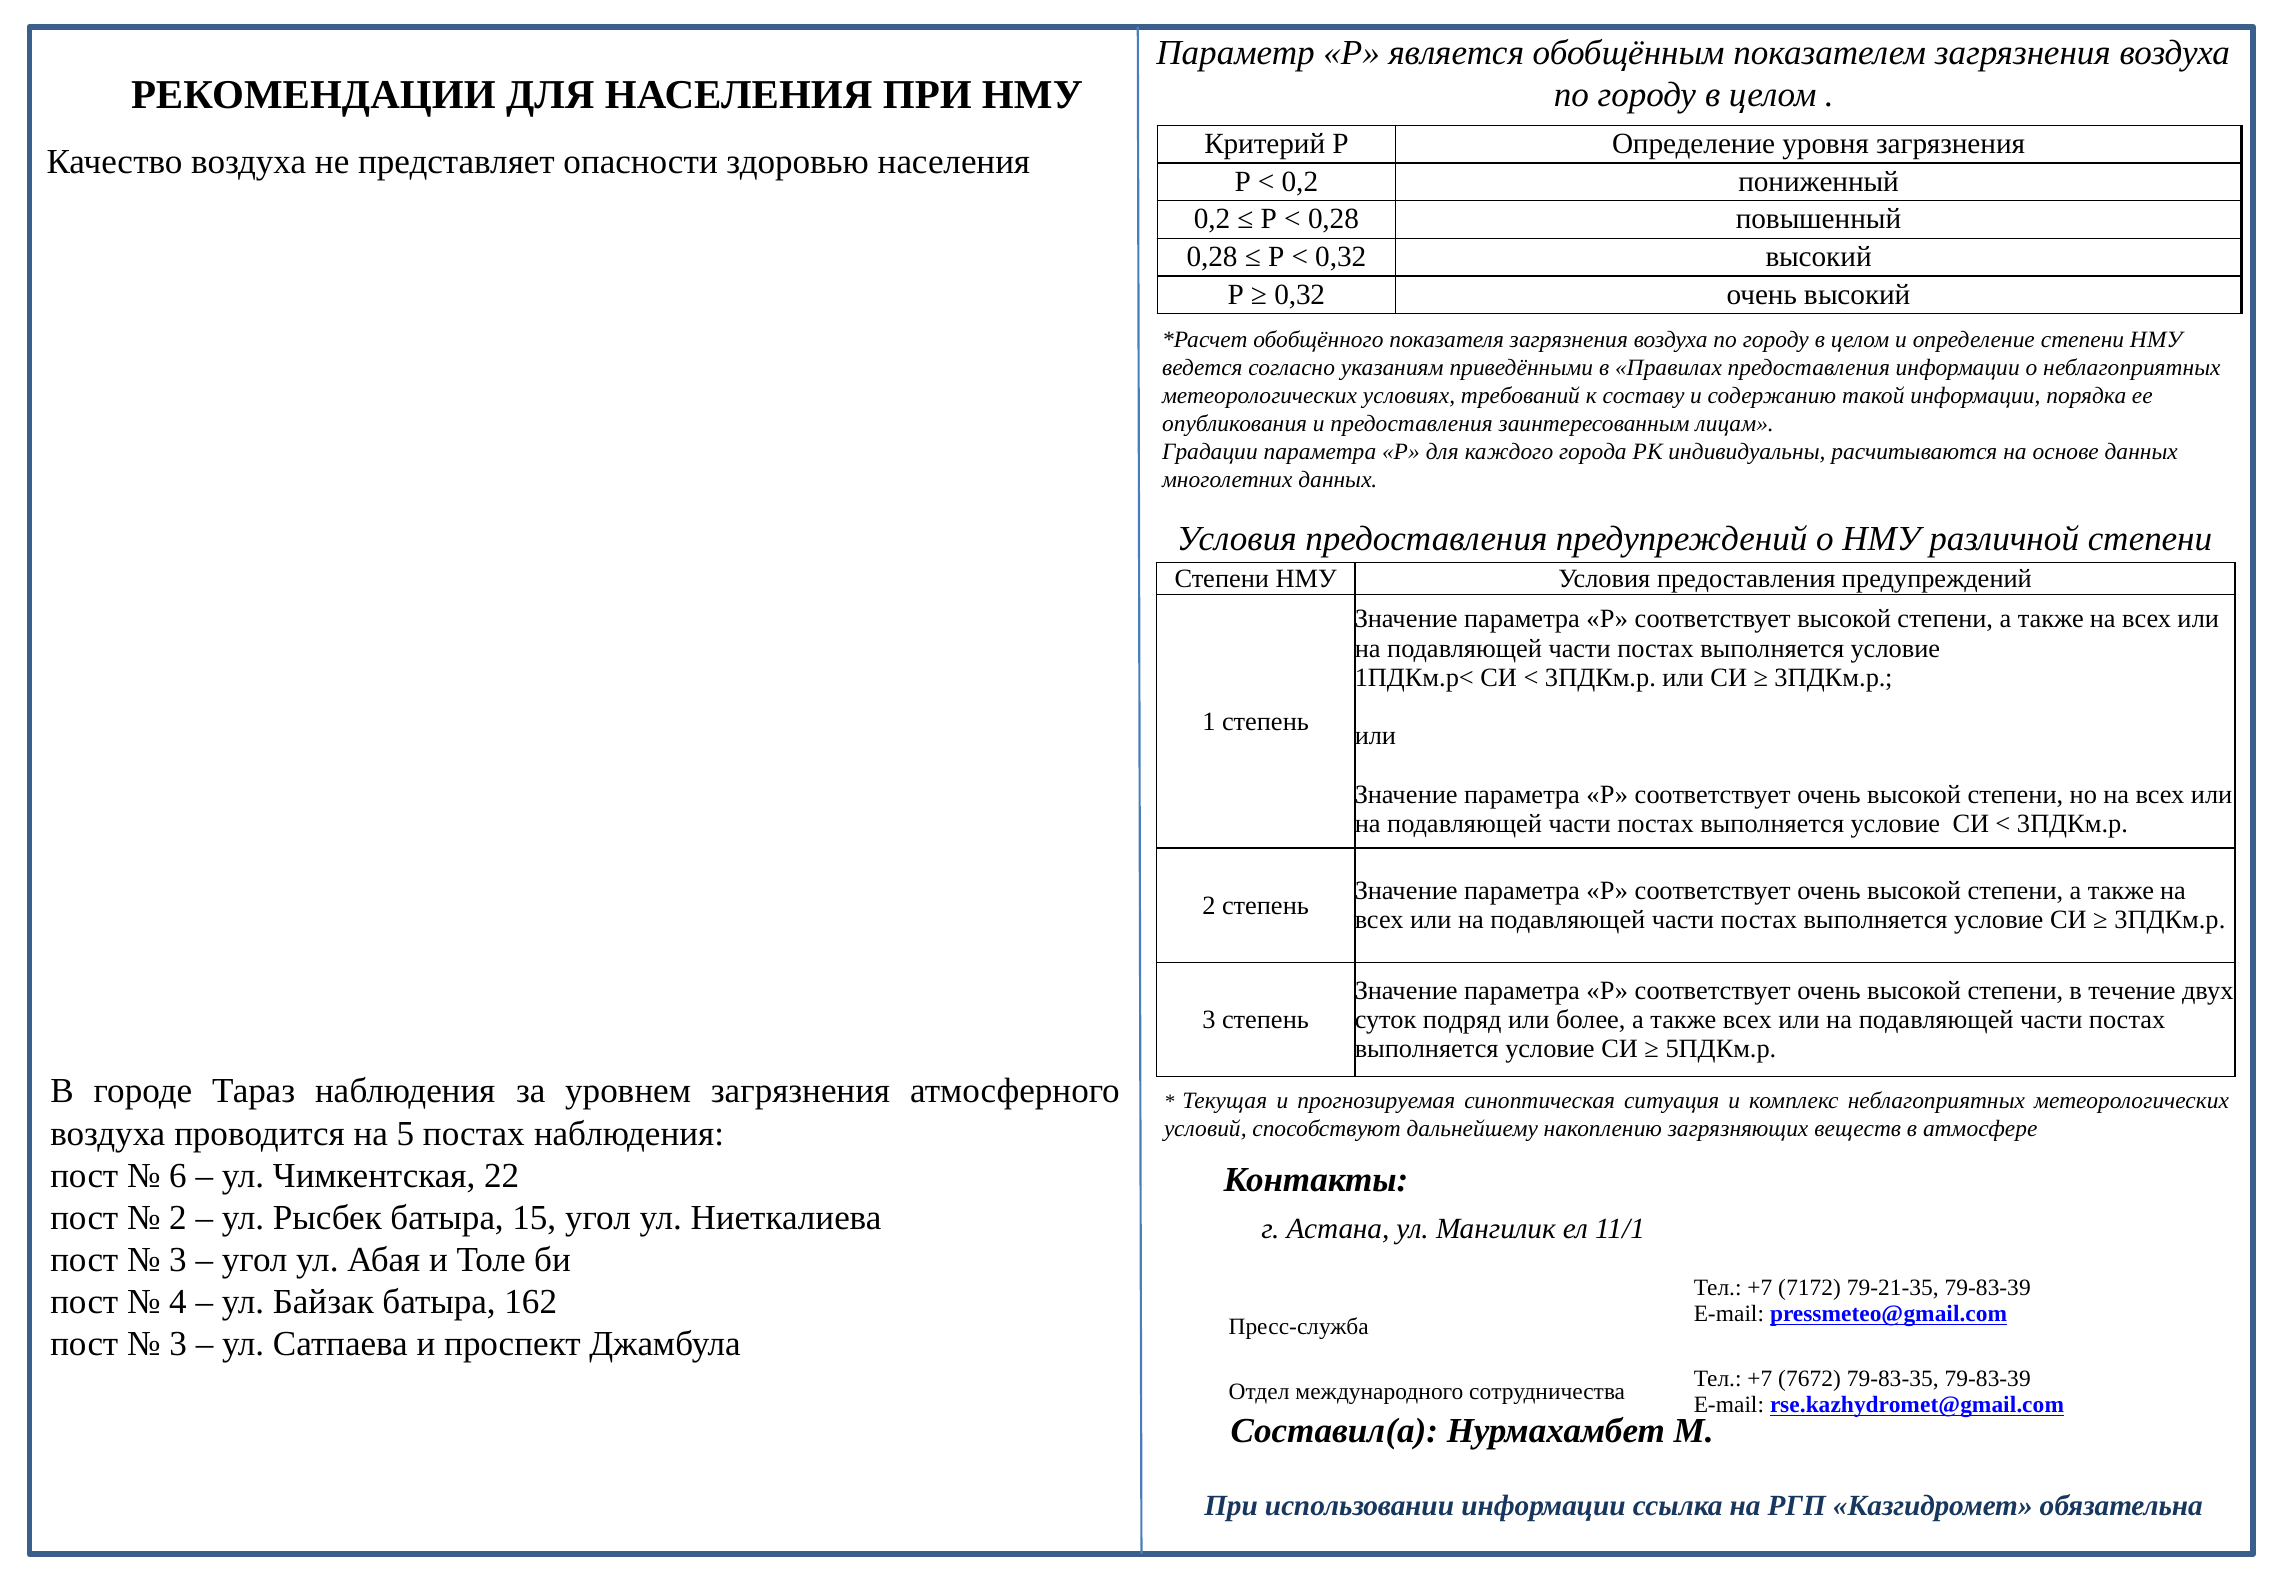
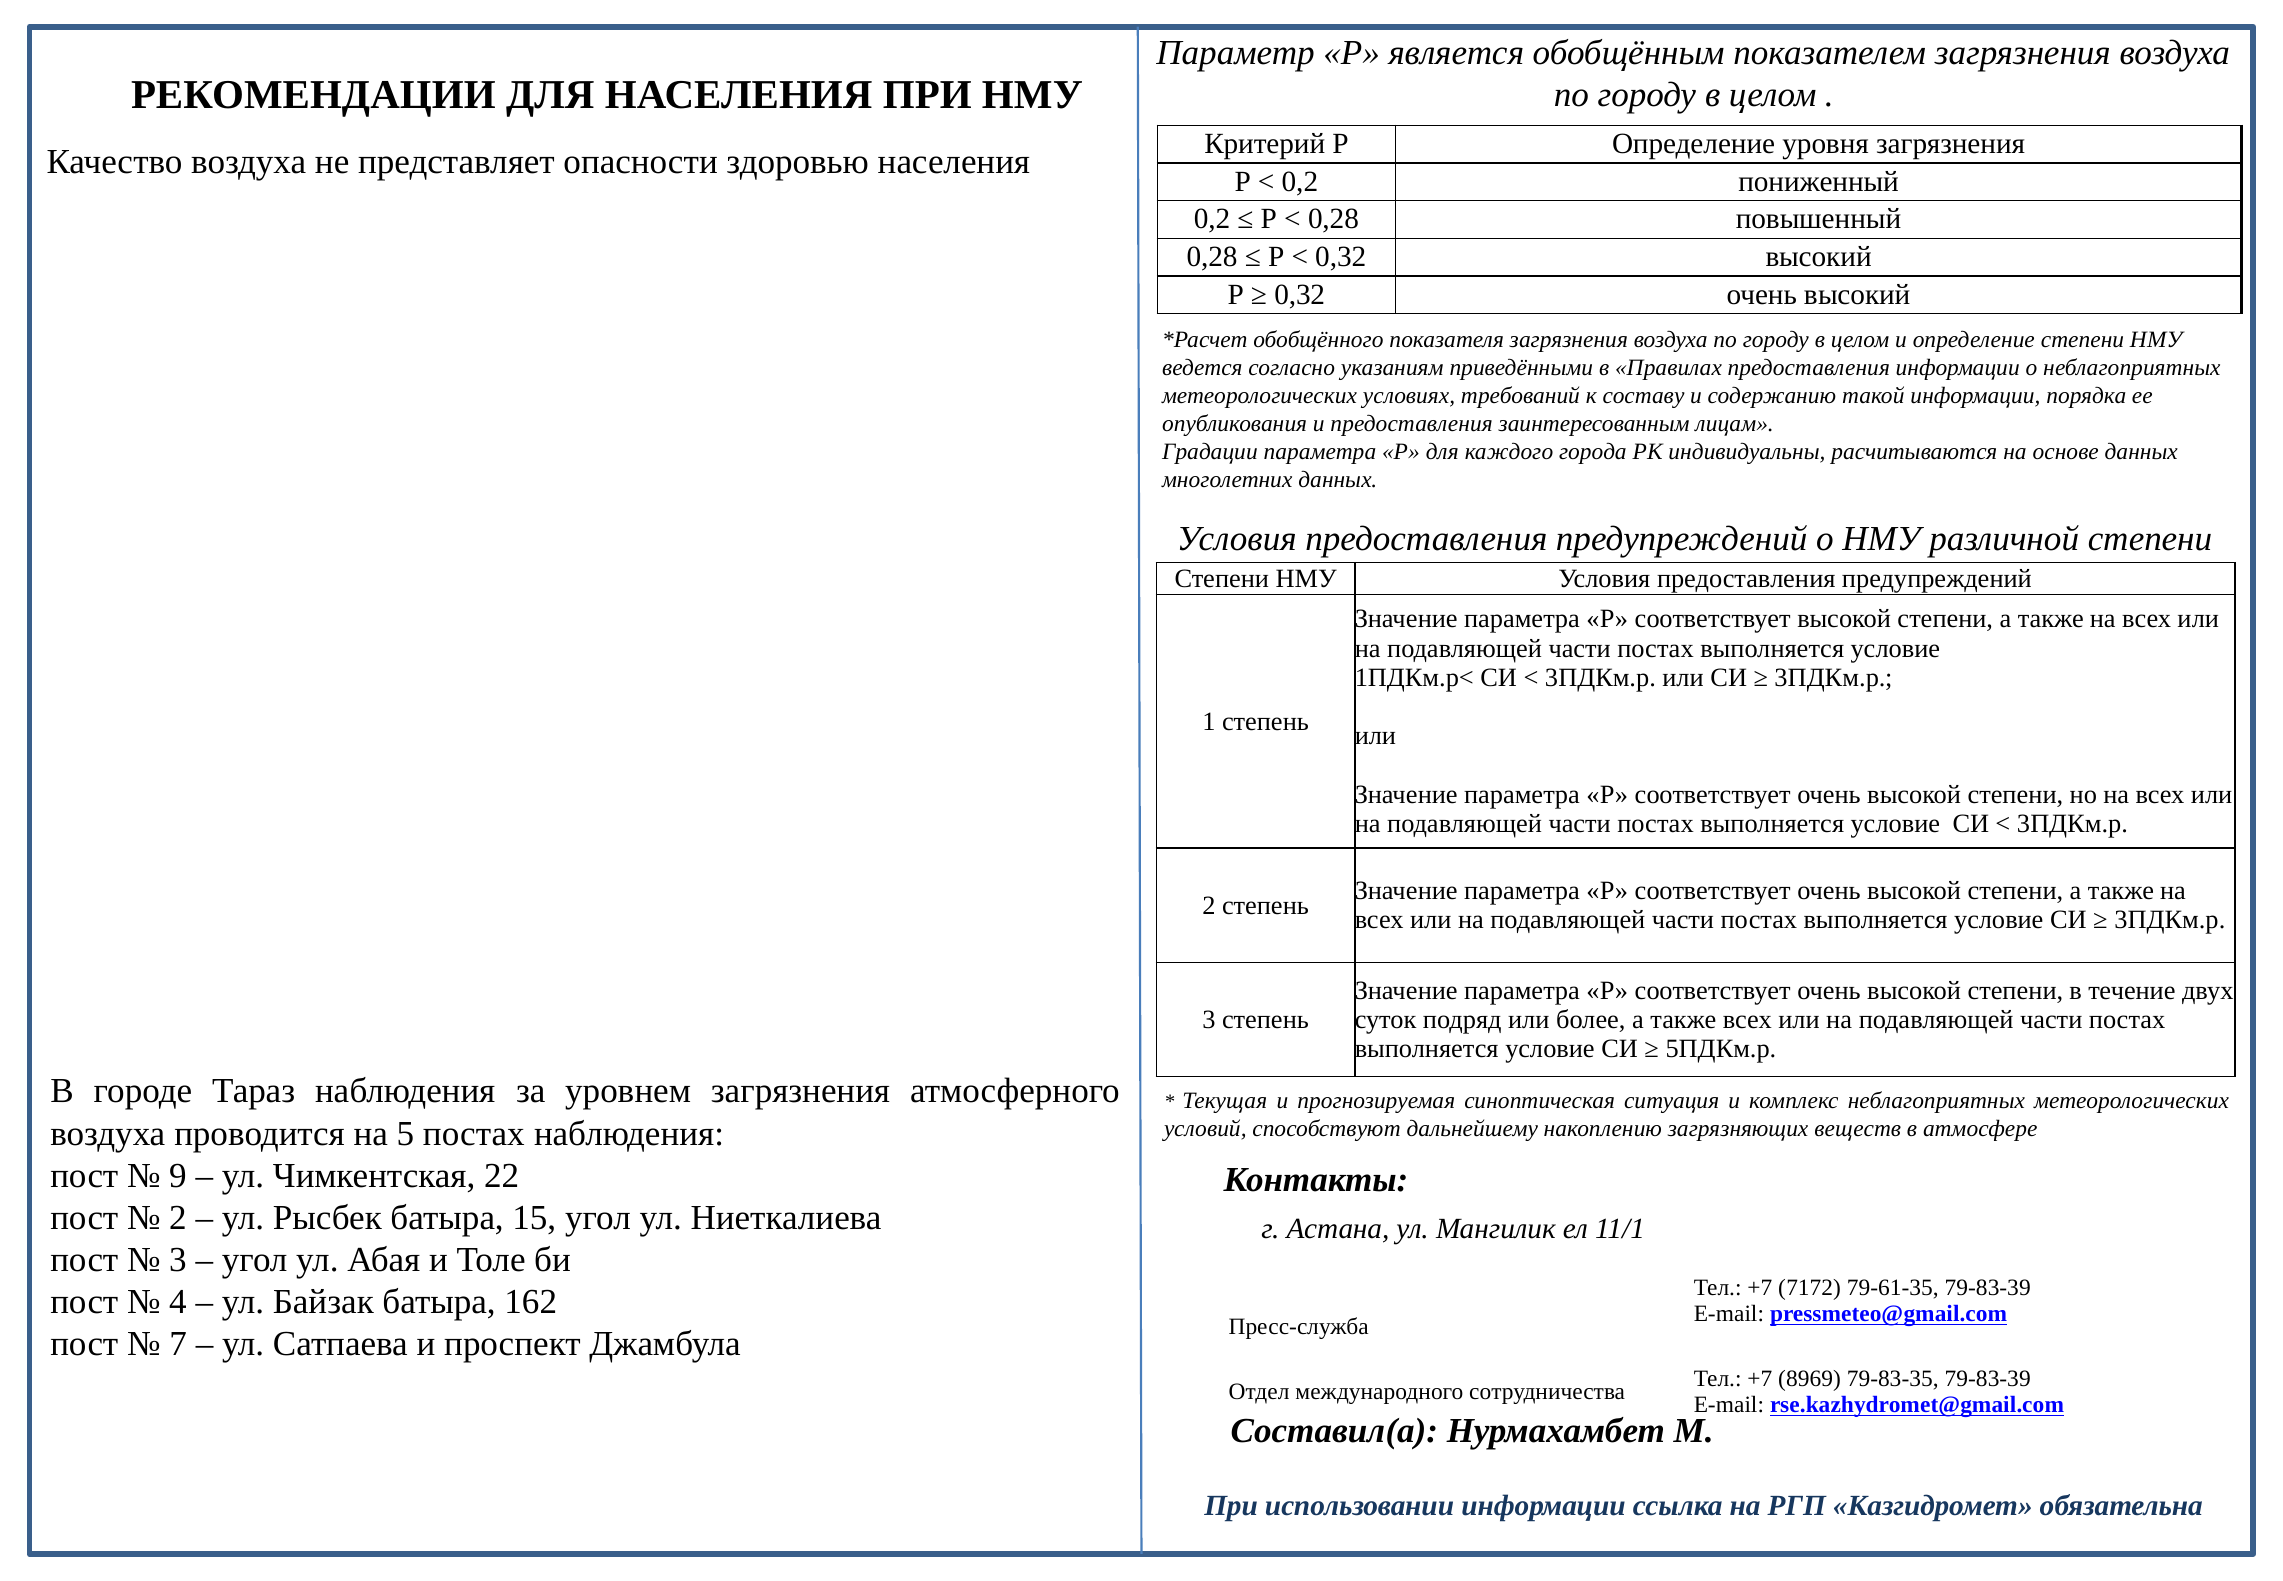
6: 6 -> 9 (178, 1175)
79-21-35: 79-21-35 -> 79-61-35 (1893, 1288)
3: 3 -> 7 (178, 1344)
7672: 7672 -> 8969 (1810, 1379)
